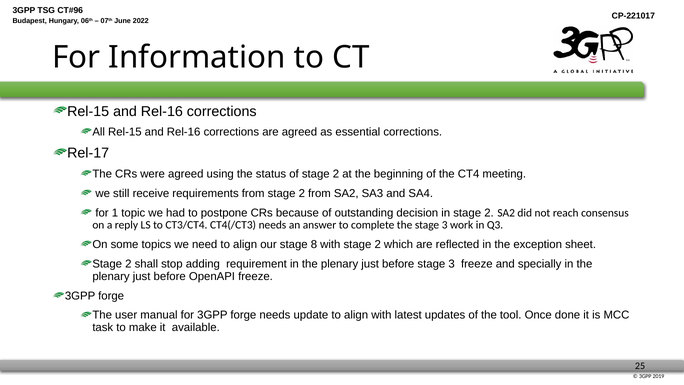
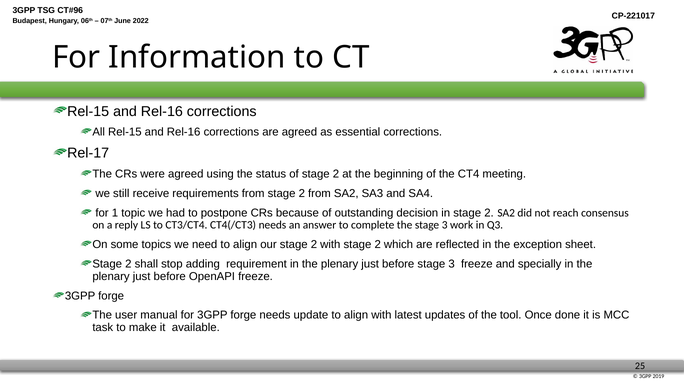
our stage 8: 8 -> 2 (314, 244)
